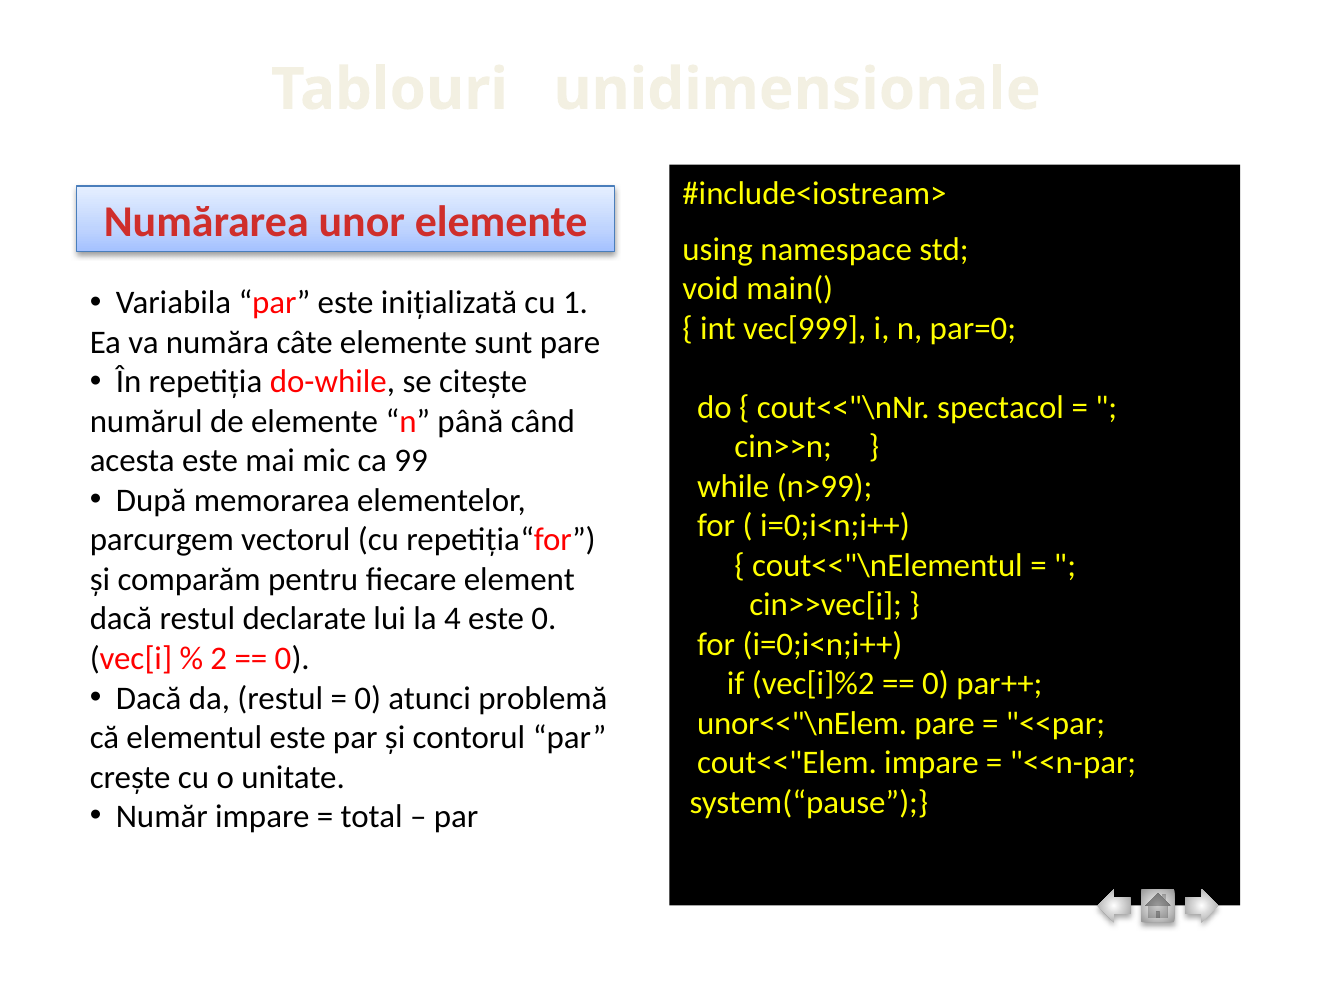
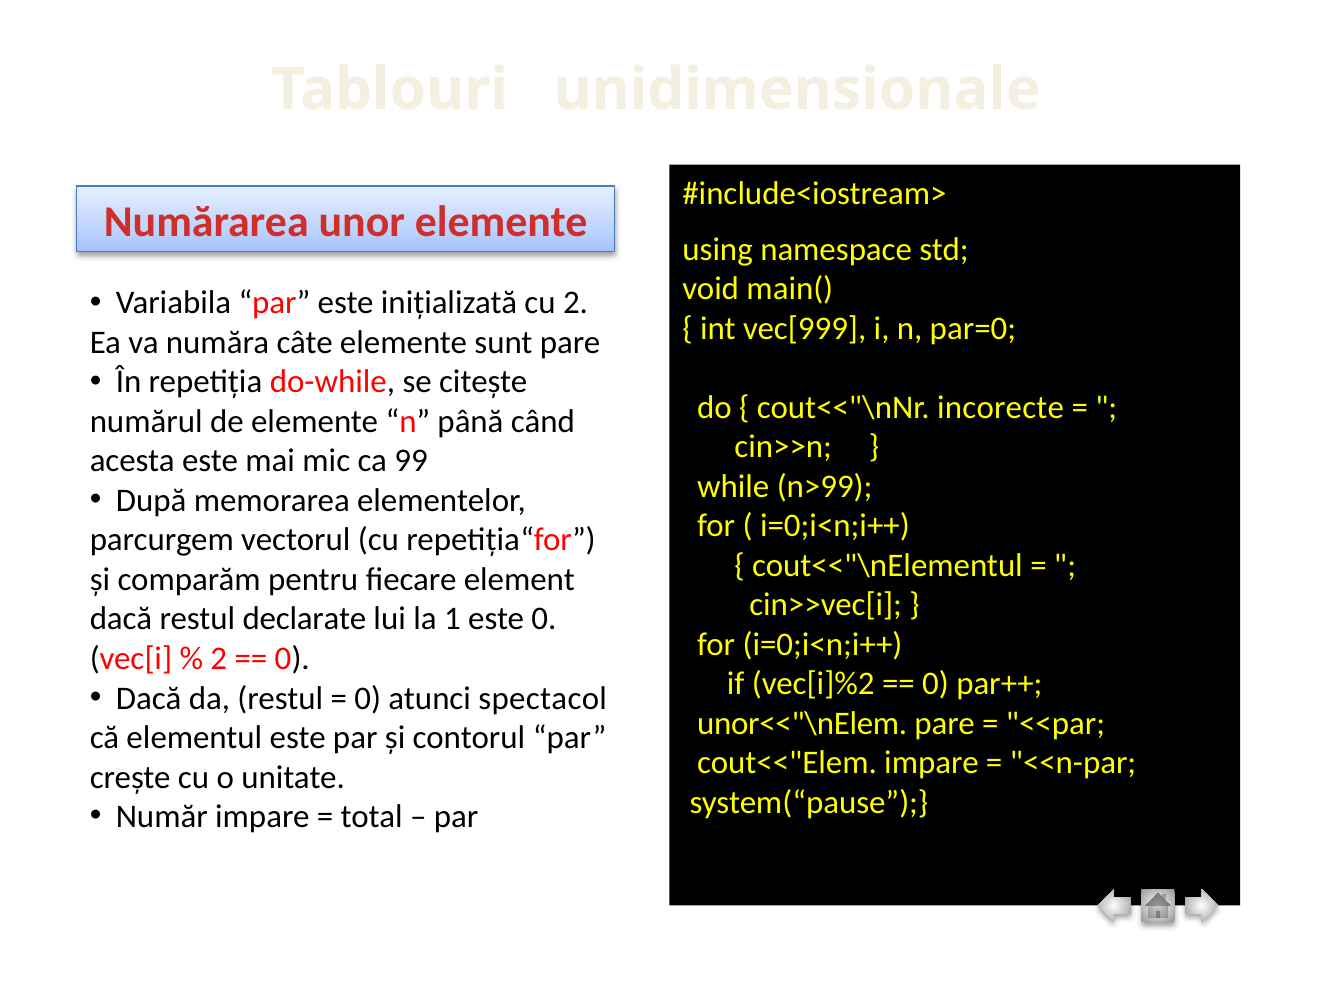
cu 1: 1 -> 2 (575, 303)
spectacol: spectacol -> incorecte (1001, 407)
4: 4 -> 1 (452, 619)
problemă: problemă -> spectacol (543, 698)
